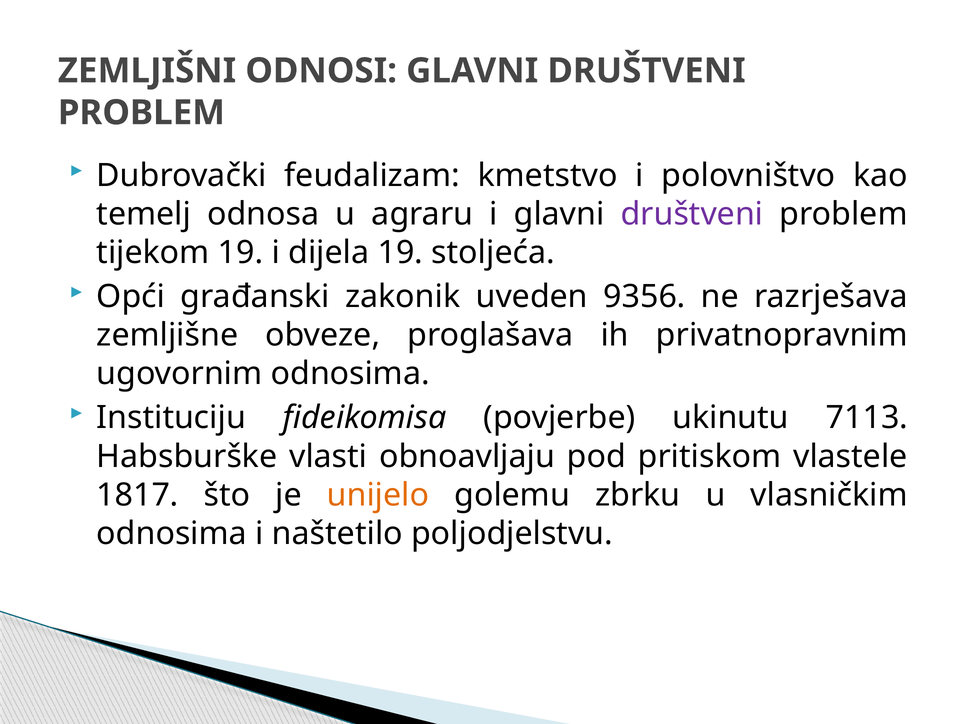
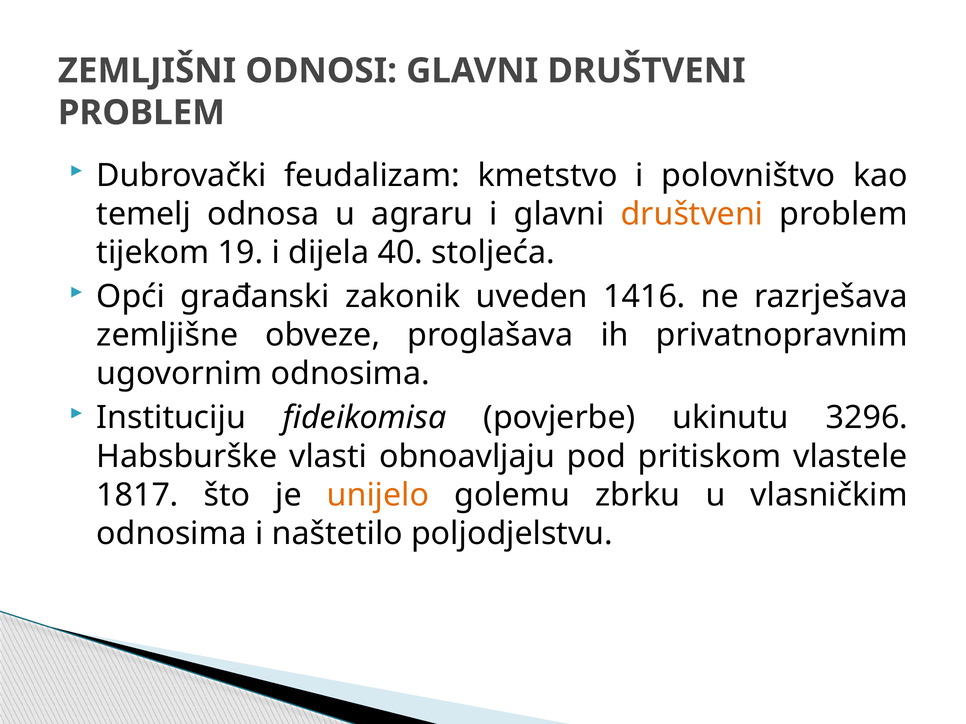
društveni colour: purple -> orange (692, 214)
dijela 19: 19 -> 40 (400, 253)
9356: 9356 -> 1416 (644, 297)
7113: 7113 -> 3296 (867, 418)
